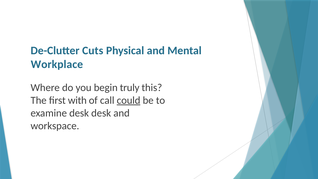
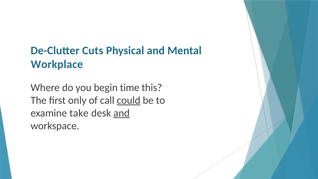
truly: truly -> time (130, 88)
with: with -> only (77, 100)
examine desk: desk -> take (79, 113)
and underline: none -> present (122, 113)
